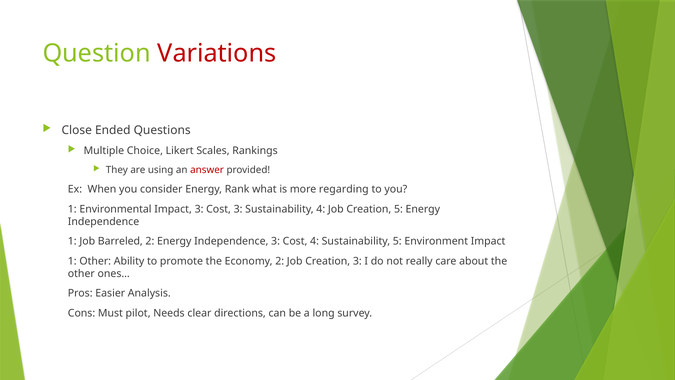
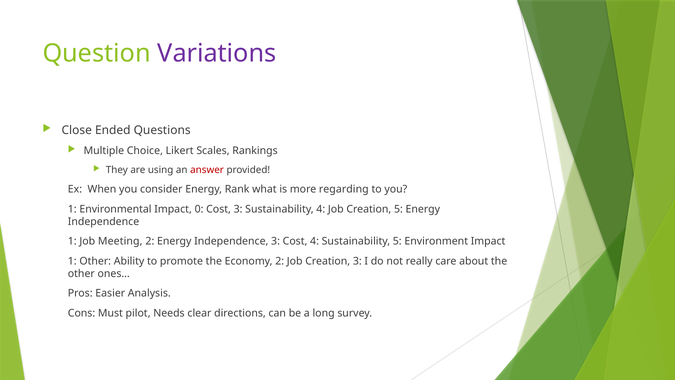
Variations colour: red -> purple (217, 53)
Impact 3: 3 -> 0 (199, 209)
Barreled: Barreled -> Meeting (120, 241)
